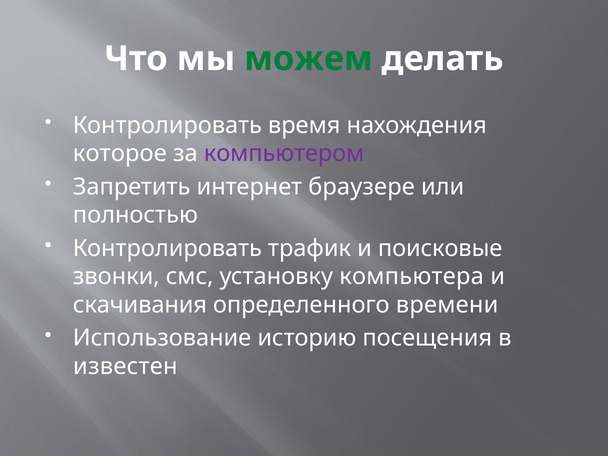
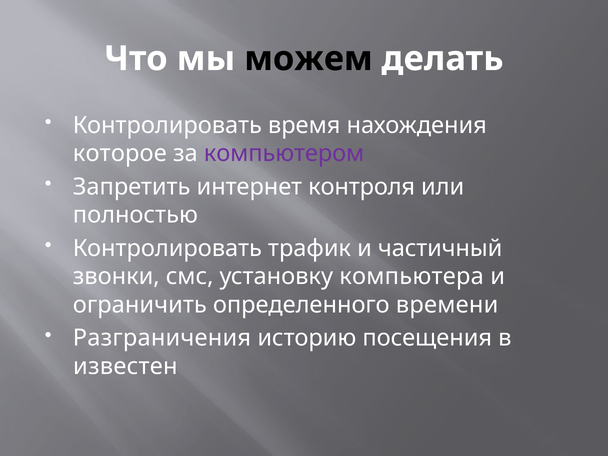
можем colour: green -> black (308, 59)
браузере: браузере -> контроля (362, 187)
поисковые: поисковые -> частичный (440, 248)
скачивания: скачивания -> ограничить (140, 305)
Использование: Использование -> Разграничения (162, 338)
